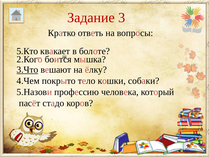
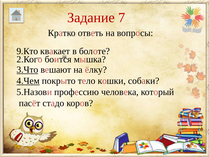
3: 3 -> 7 (122, 18)
5.Кто: 5.Кто -> 9.Кто (27, 51)
4.Чем underline: none -> present (28, 81)
